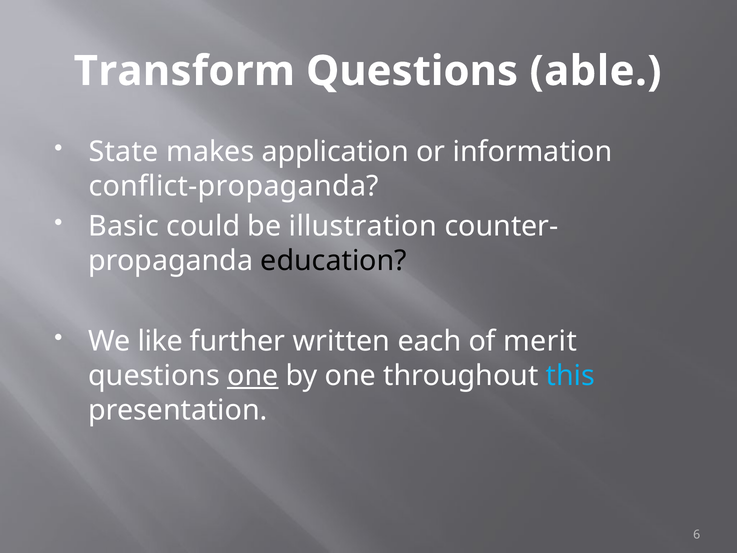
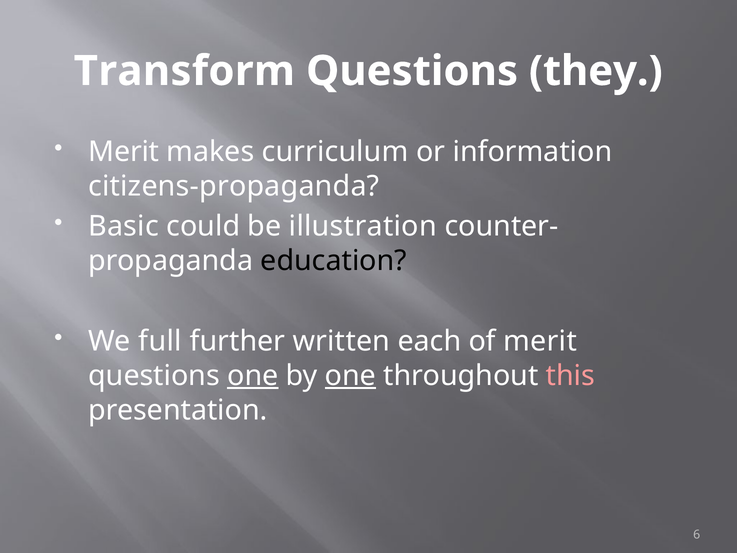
able: able -> they (596, 71)
State: State -> Merit (124, 152)
application: application -> curriculum (335, 152)
conflict-propaganda: conflict-propaganda -> citizens-propaganda (234, 186)
like: like -> full (160, 341)
one underline: none -> present (350, 376)
this colour: light blue -> pink (570, 376)
